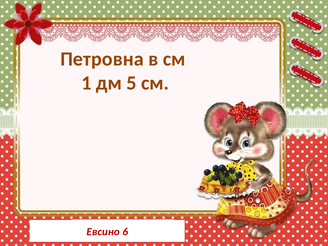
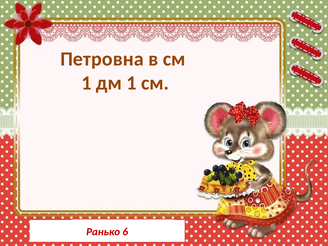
дм 5: 5 -> 1 (131, 83)
Евсино: Евсино -> Ранько (103, 232)
